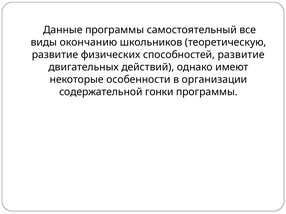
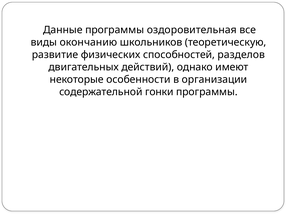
самостоятельный: самостоятельный -> оздоровительная (192, 30)
способностей развитие: развитие -> разделов (241, 55)
